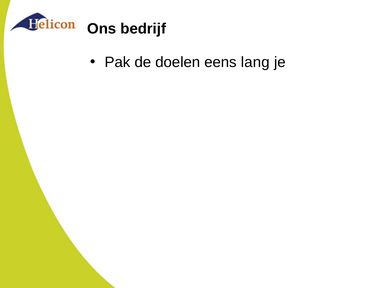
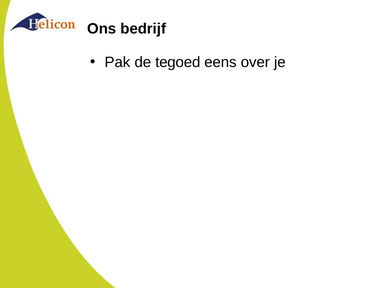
doelen: doelen -> tegoed (178, 62)
lang: lang -> over (255, 62)
